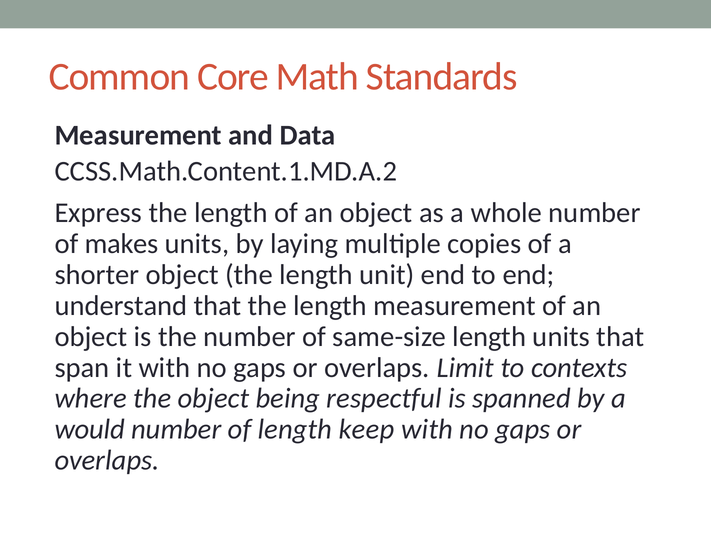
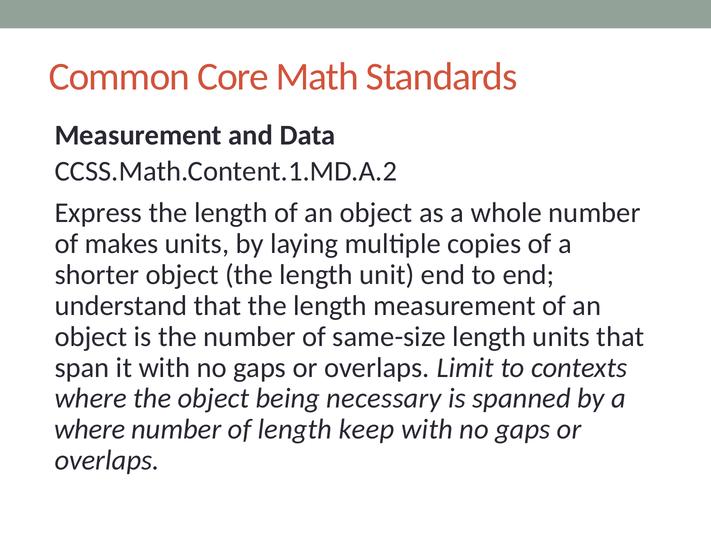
respectful: respectful -> necessary (384, 399)
would: would -> where (90, 430)
